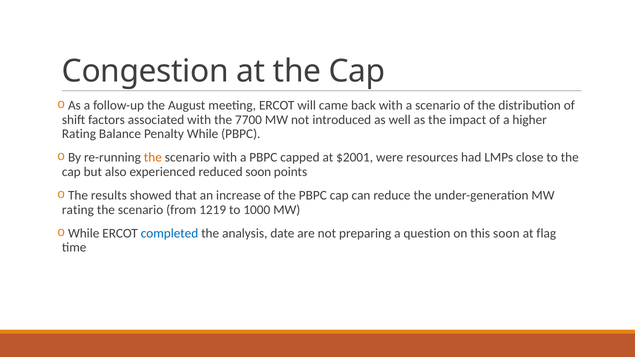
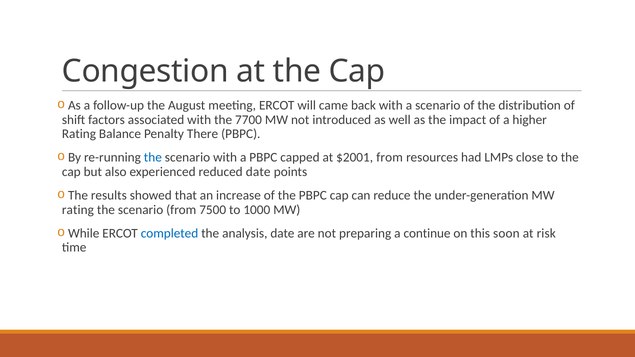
Penalty While: While -> There (203, 134)
the colour: orange -> blue (153, 158)
$2001 were: were -> from (390, 158)
reduced soon: soon -> date (258, 172)
1219: 1219 -> 7500 (213, 210)
question: question -> continue (427, 233)
flag: flag -> risk (546, 233)
